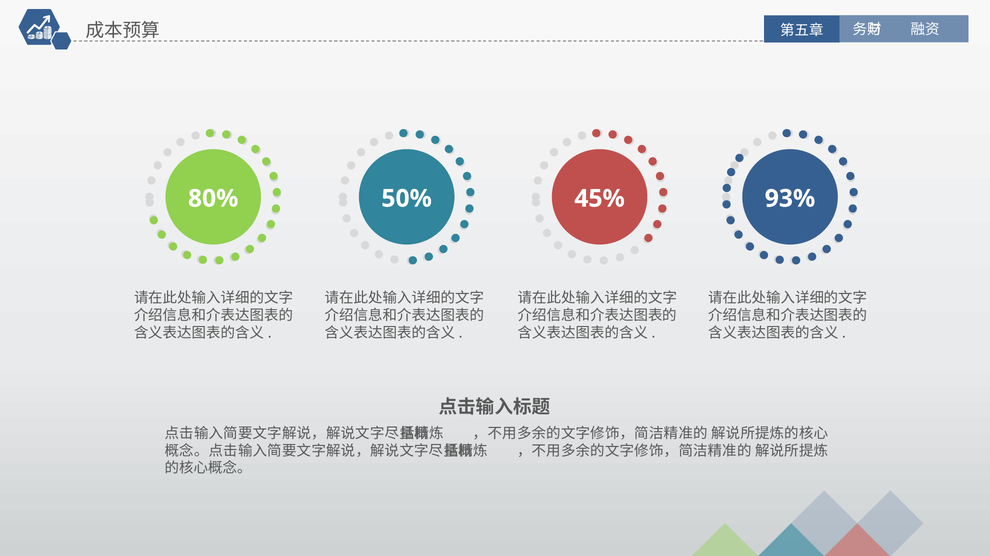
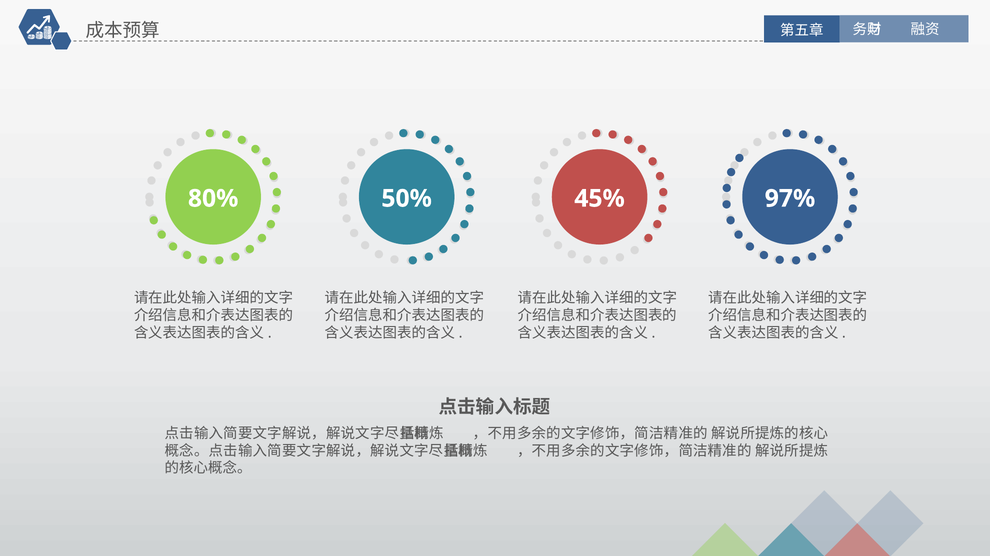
93%: 93% -> 97% (790, 199)
